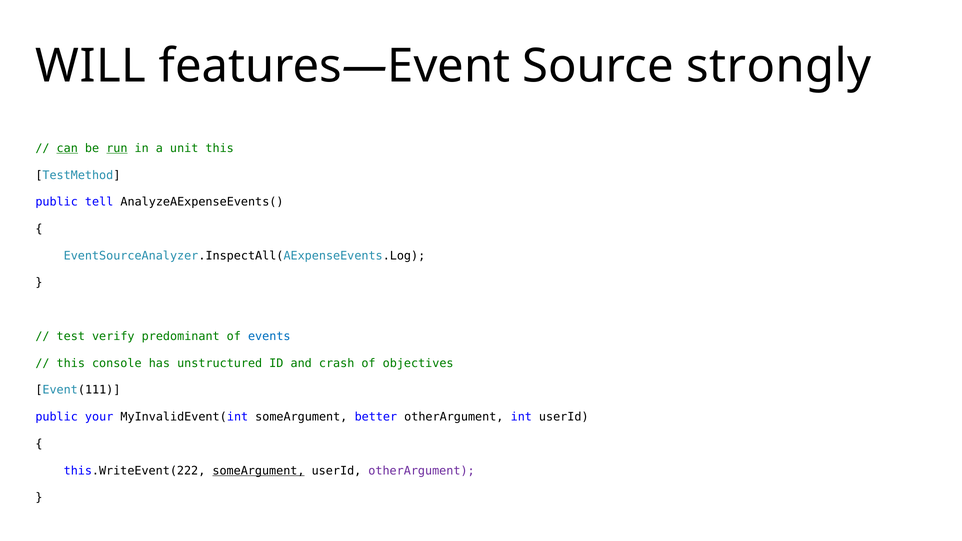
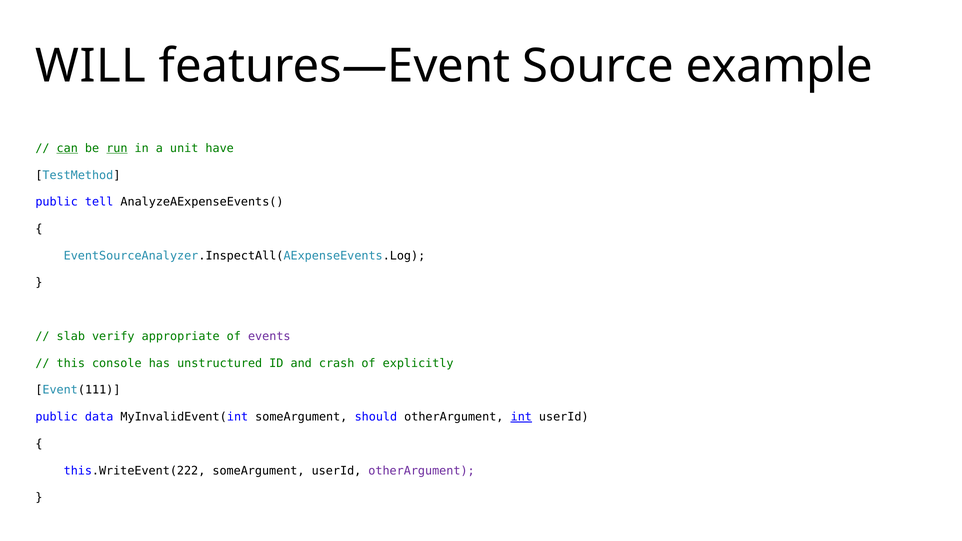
strongly: strongly -> example (779, 66)
unit this: this -> have (220, 148)
test: test -> slab (71, 336)
predominant: predominant -> appropriate (181, 336)
events colour: blue -> purple (269, 336)
objectives: objectives -> explicitly (418, 363)
your: your -> data (99, 417)
better: better -> should (376, 417)
int underline: none -> present (521, 417)
someArgument underline: present -> none (258, 471)
